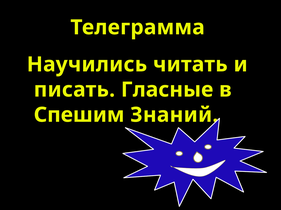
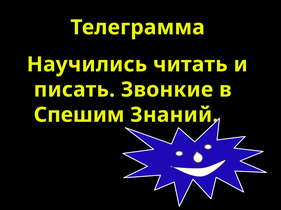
Гласные: Гласные -> Звонкие (167, 90)
